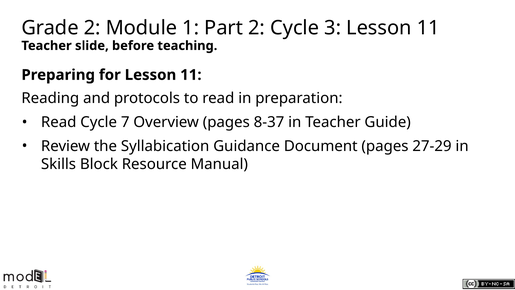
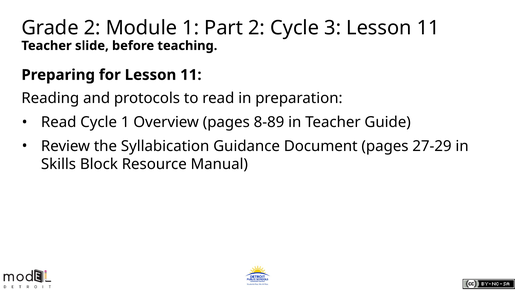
Cycle 7: 7 -> 1 (125, 122)
8-37: 8-37 -> 8-89 (269, 122)
